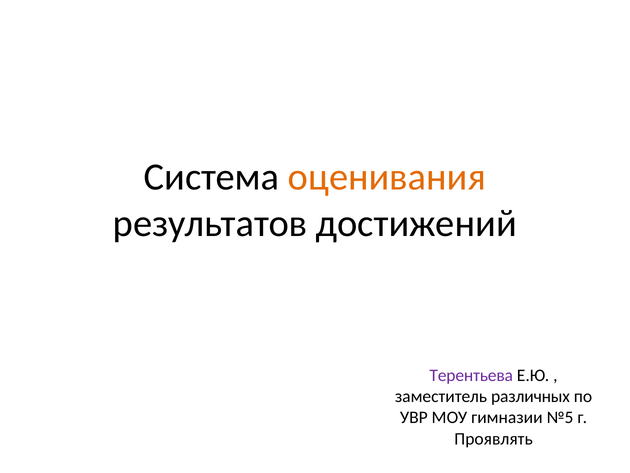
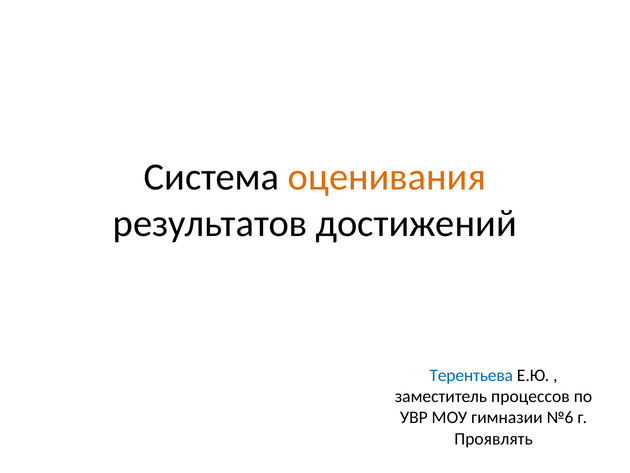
Терентьева colour: purple -> blue (471, 375)
различных: различных -> процессов (530, 396)
№5: №5 -> №6 (560, 417)
